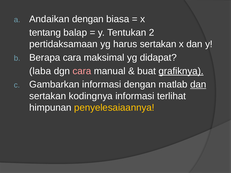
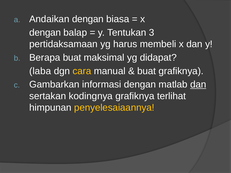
tentang: tentang -> dengan (45, 33)
2: 2 -> 3 (152, 33)
harus sertakan: sertakan -> membeli (158, 44)
Berapa cara: cara -> buat (72, 58)
cara colour: pink -> yellow (82, 71)
grafiknya underline: present -> none (181, 71)
kodingnya informasi: informasi -> grafiknya (135, 96)
